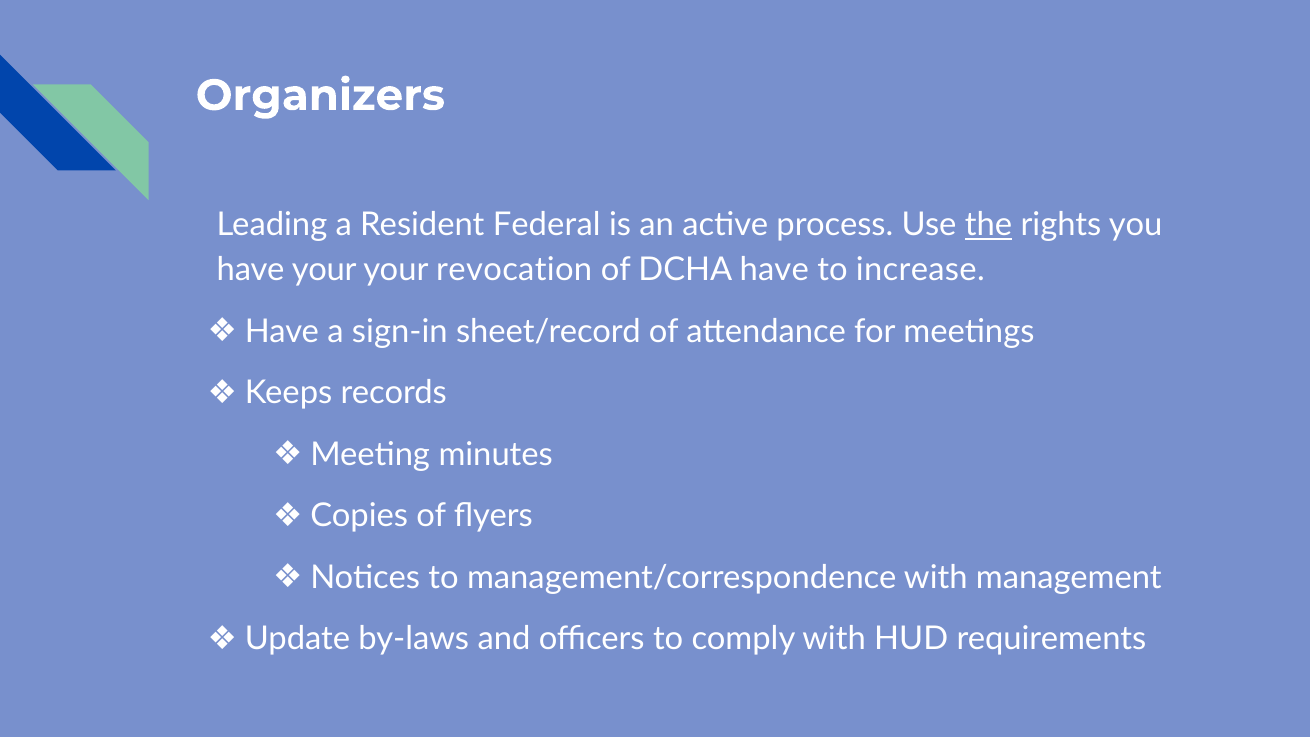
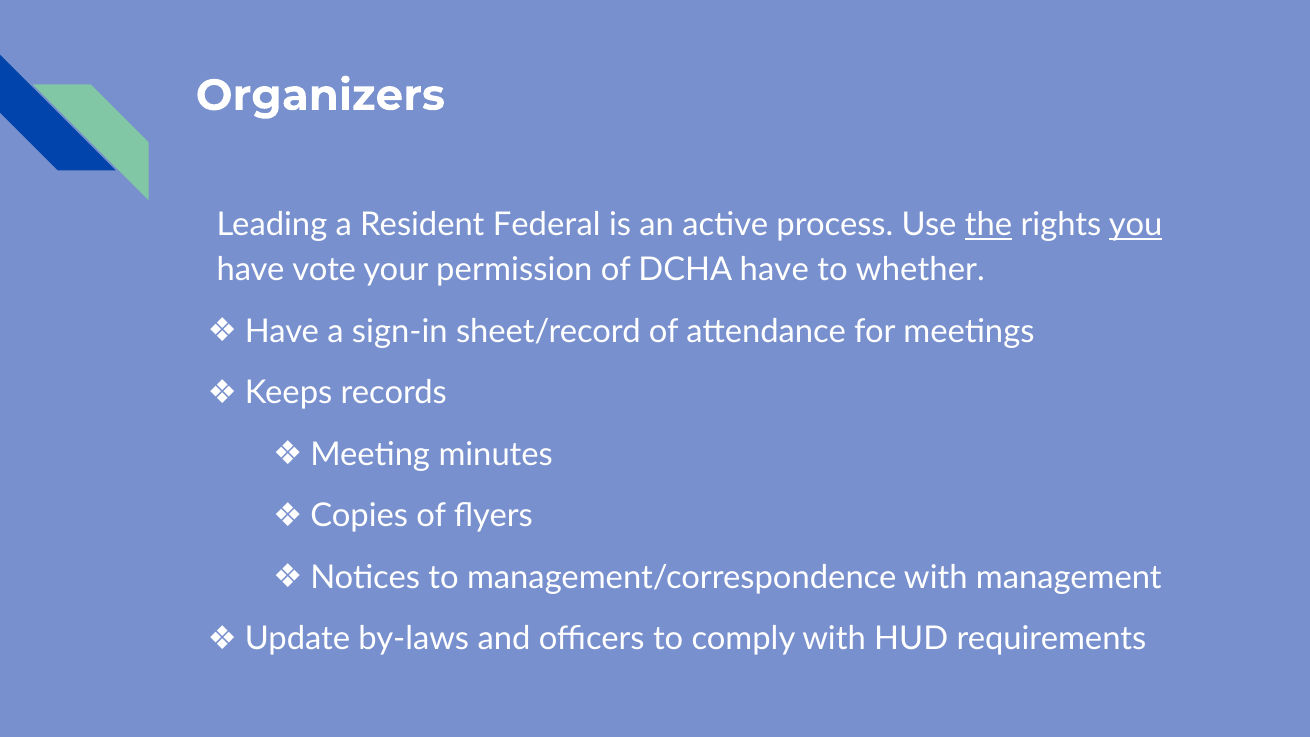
you underline: none -> present (1136, 224)
have your: your -> vote (324, 270)
revocation: revocation -> permission (514, 270)
increase: increase -> whether (920, 270)
